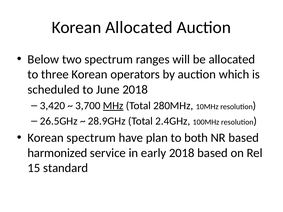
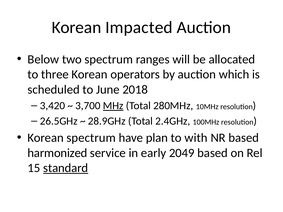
Korean Allocated: Allocated -> Impacted (139, 27)
both: both -> with (196, 138)
early 2018: 2018 -> 2049 (182, 153)
standard underline: none -> present (66, 168)
